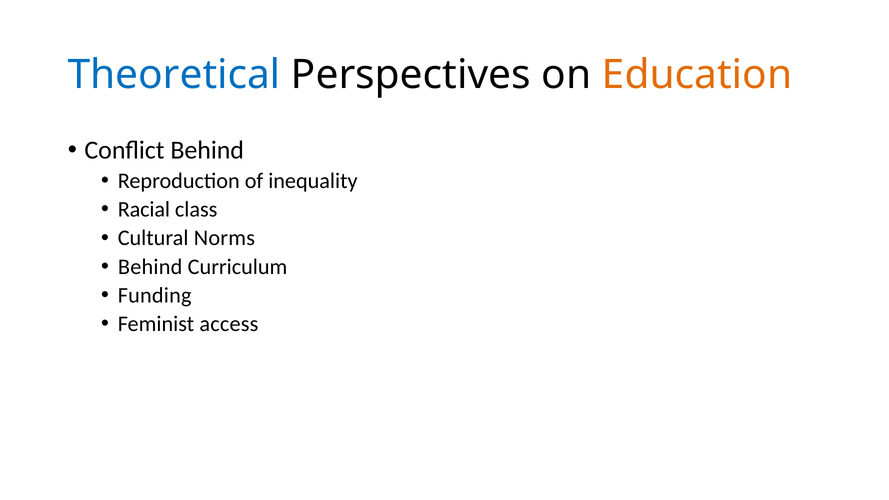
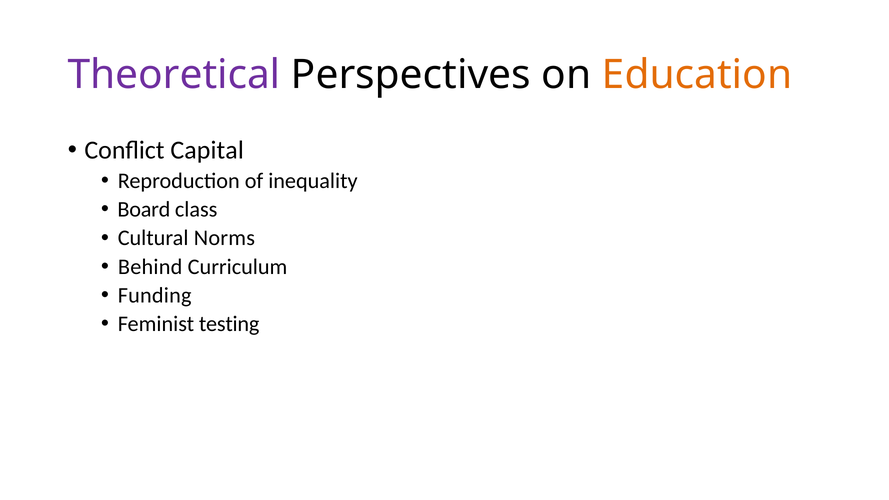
Theoretical colour: blue -> purple (174, 75)
Conflict Behind: Behind -> Capital (207, 150)
Racial: Racial -> Board (144, 210)
access: access -> testing (229, 324)
